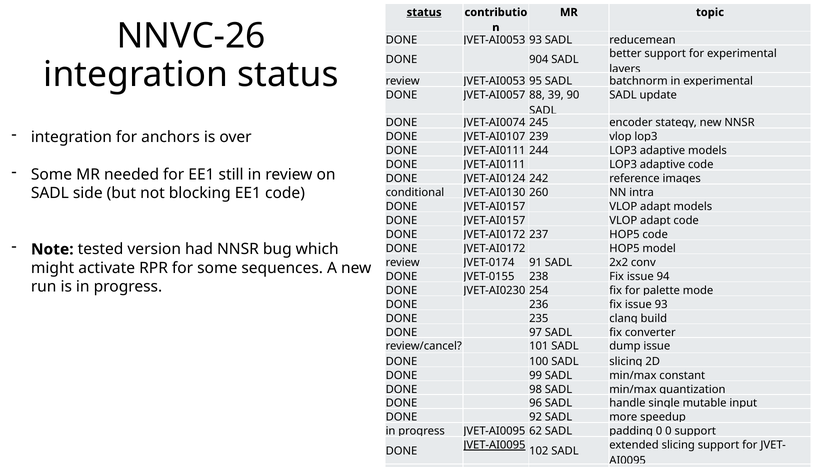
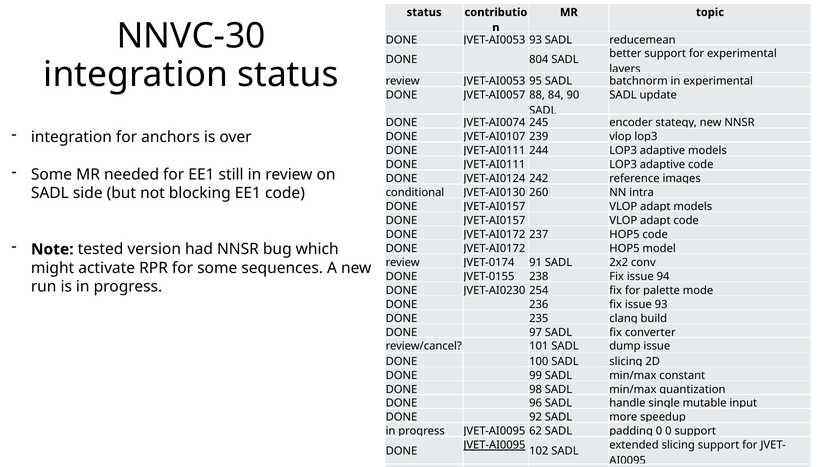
status underline: present -> none (424, 12)
NNVC-26: NNVC-26 -> NNVC-30 (191, 36)
904: 904 -> 804 (539, 60)
39: 39 -> 84 (556, 95)
